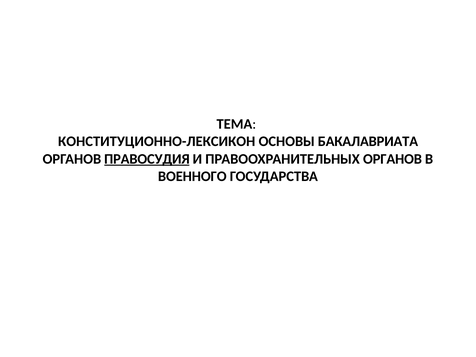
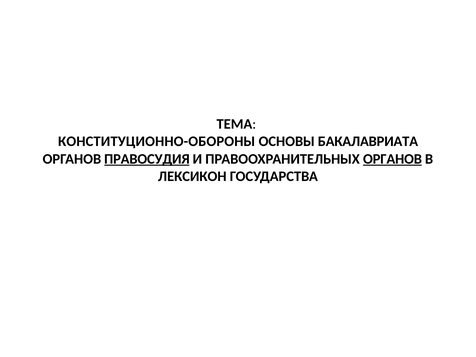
КОНСТИТУЦИОННО-ЛЕКСИКОН: КОНСТИТУЦИОННО-ЛЕКСИКОН -> КОНСТИТУЦИОННО-ОБОРОНЫ (157, 141)
ОРГАНОВ underline: none -> present (392, 159)
ВОЕННОГО: ВОЕННОГО -> ЛЕКСИКОН (192, 176)
